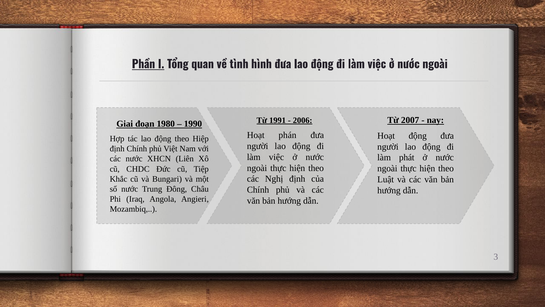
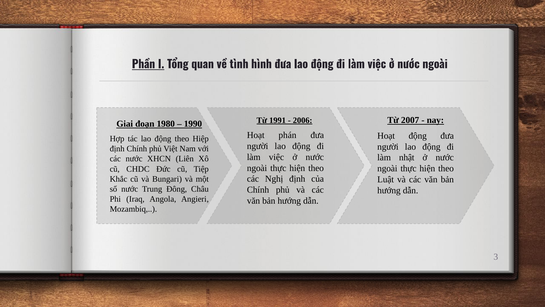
phát: phát -> nhật (407, 157)
